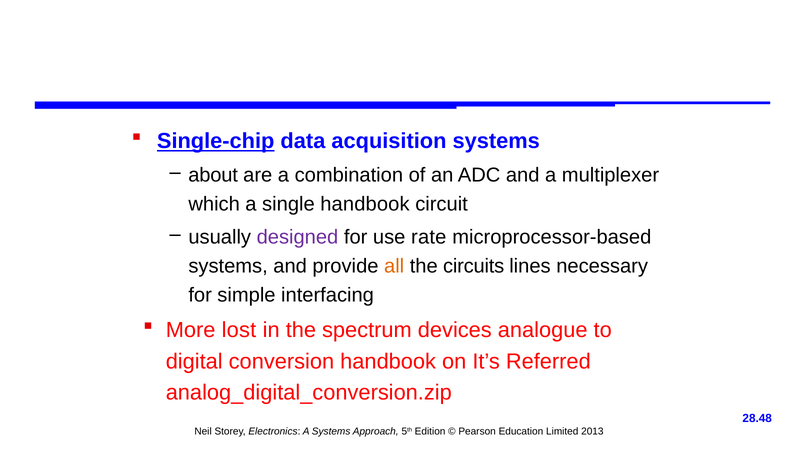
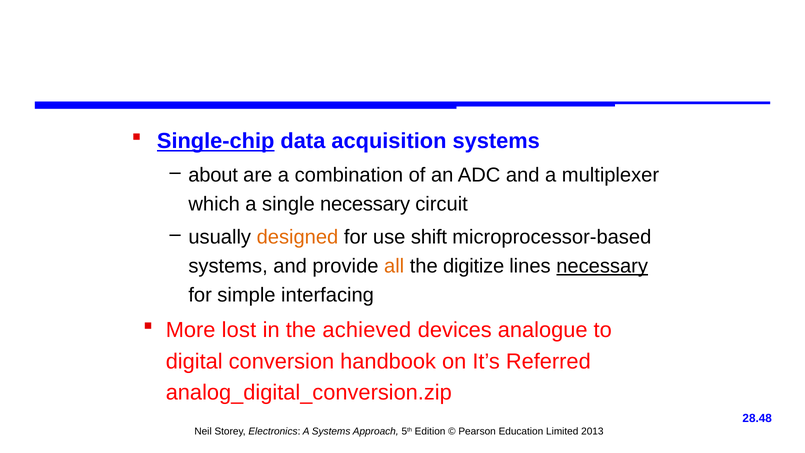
single handbook: handbook -> necessary (365, 204)
designed colour: purple -> orange (297, 237)
rate: rate -> shift (429, 237)
circuits: circuits -> digitize (474, 266)
necessary underline: none -> present (602, 266)
spectrum: spectrum -> achieved (367, 330)
